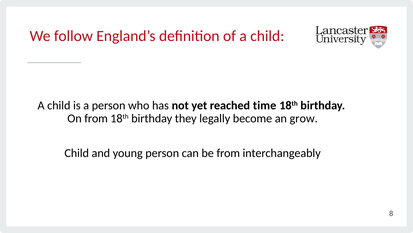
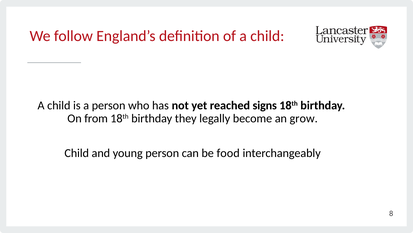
time: time -> signs (265, 105)
be from: from -> food (228, 153)
